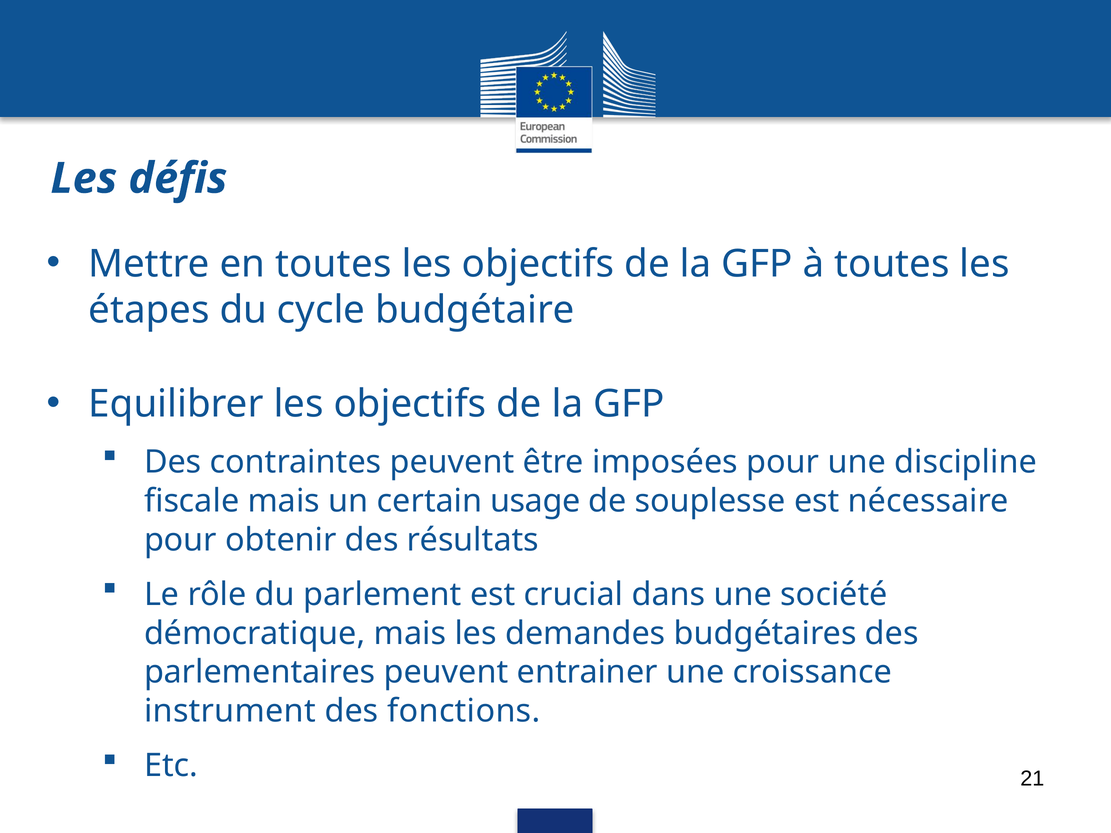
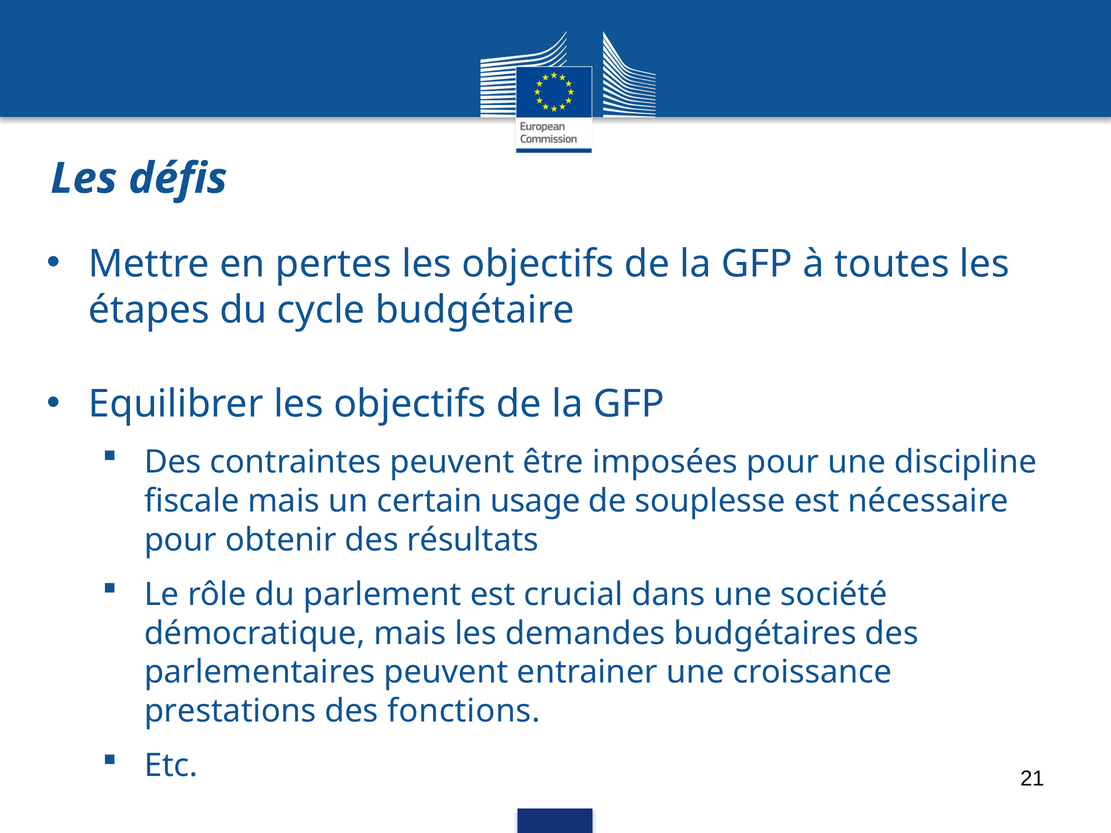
en toutes: toutes -> pertes (333, 264)
instrument: instrument -> prestations (230, 711)
